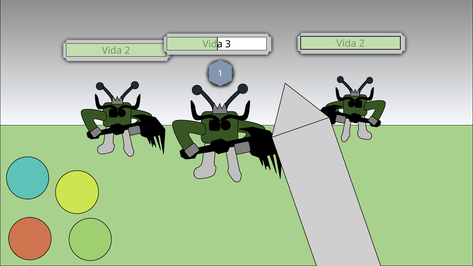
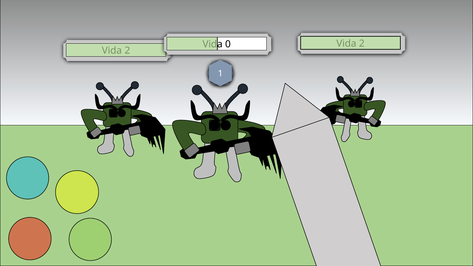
3: 3 -> 0 (228, 44)
